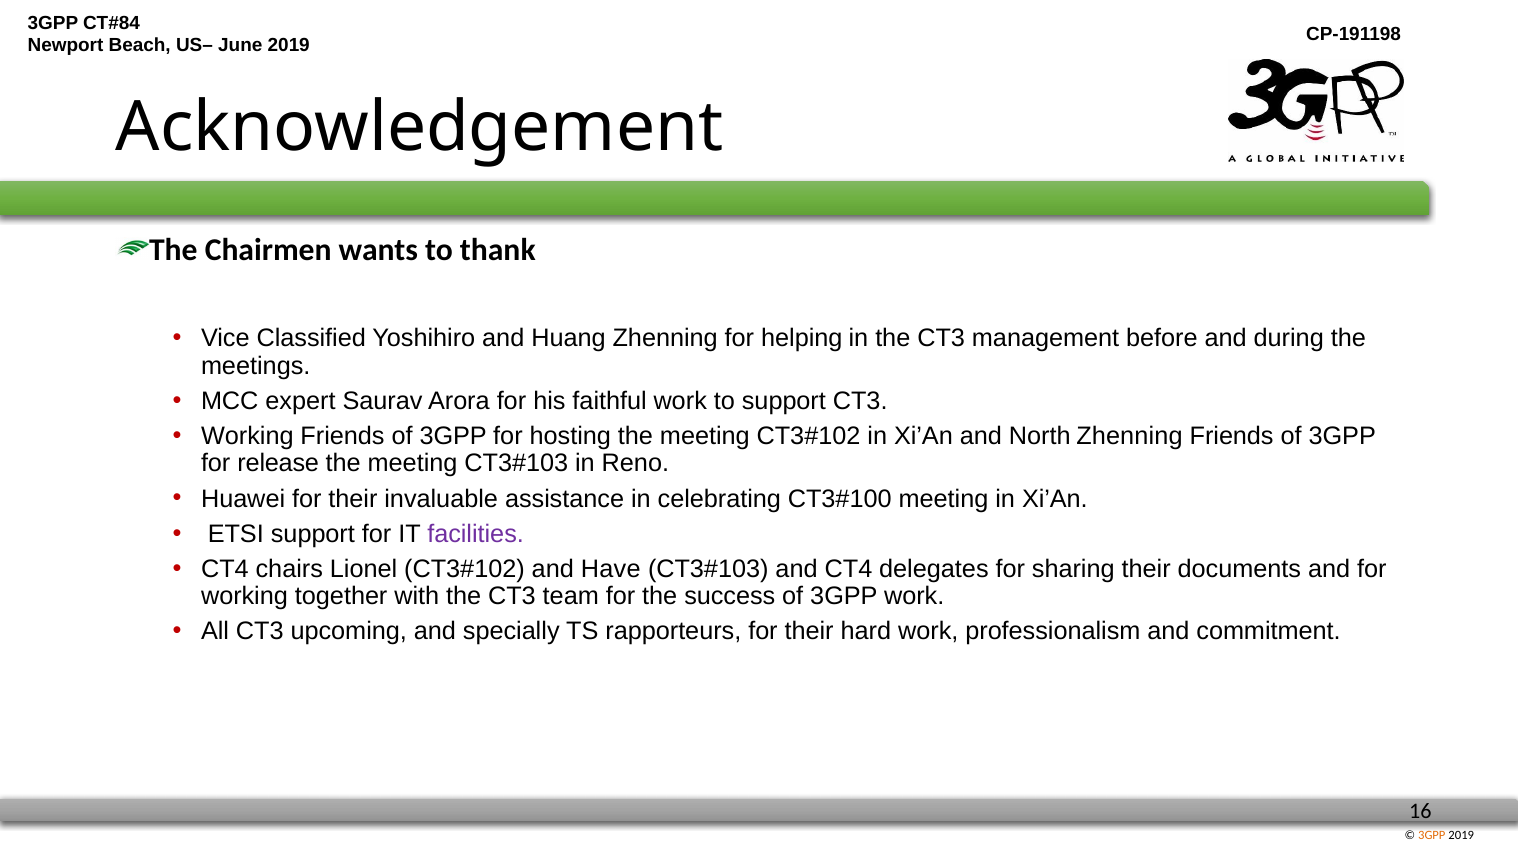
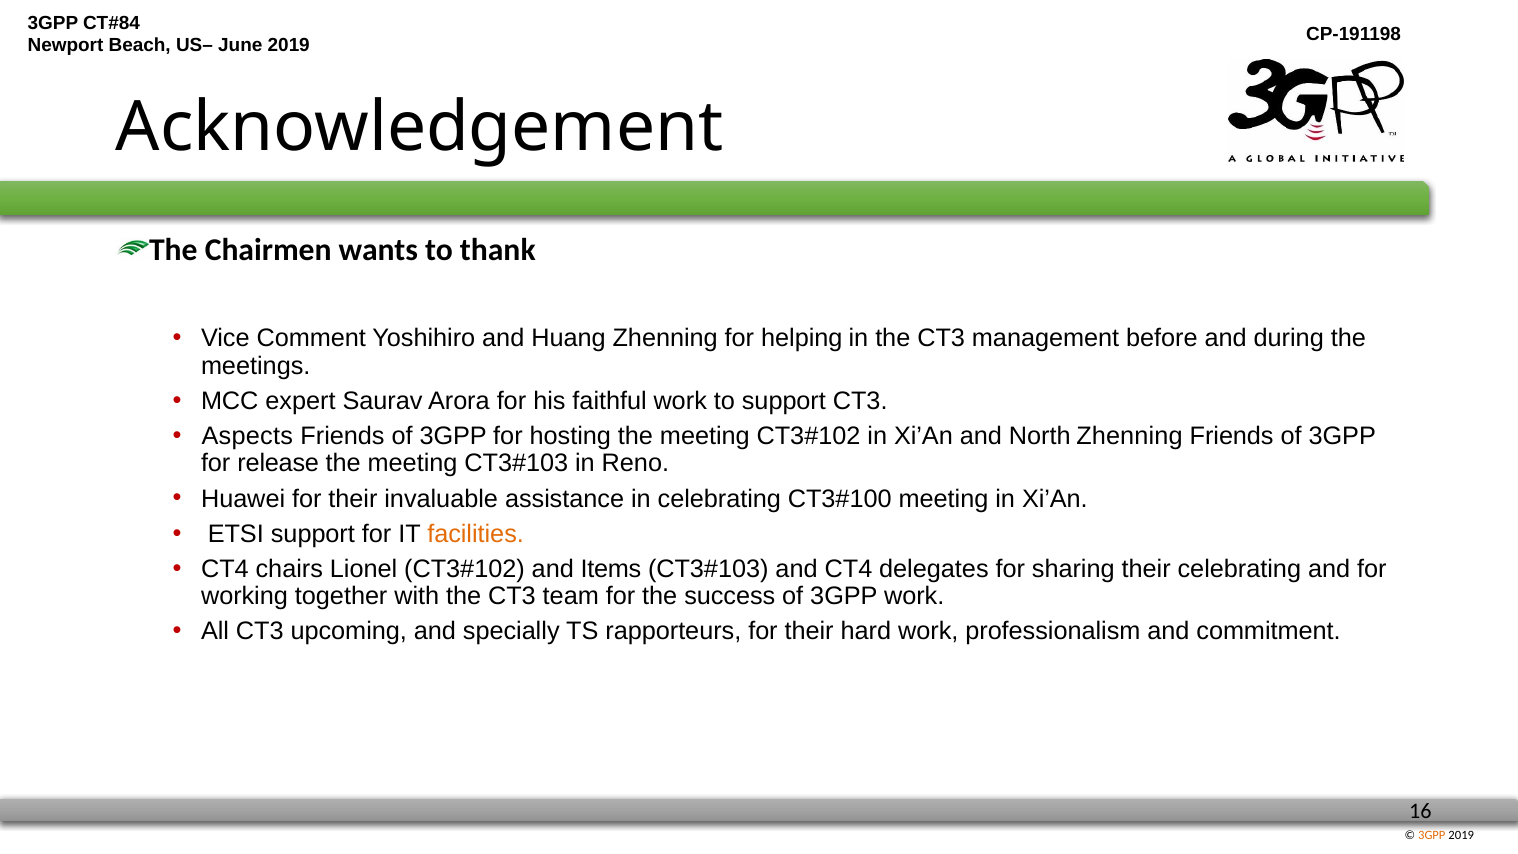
Classified: Classified -> Comment (311, 338)
Working: Working -> Aspects (247, 436)
facilities colour: purple -> orange (476, 534)
Have: Have -> Items (611, 569)
their documents: documents -> celebrating (1239, 569)
